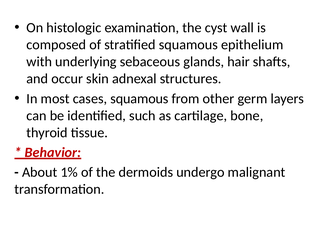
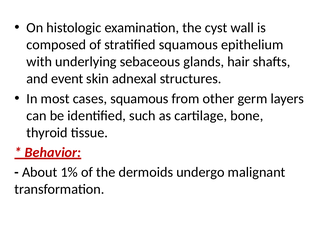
occur: occur -> event (67, 79)
